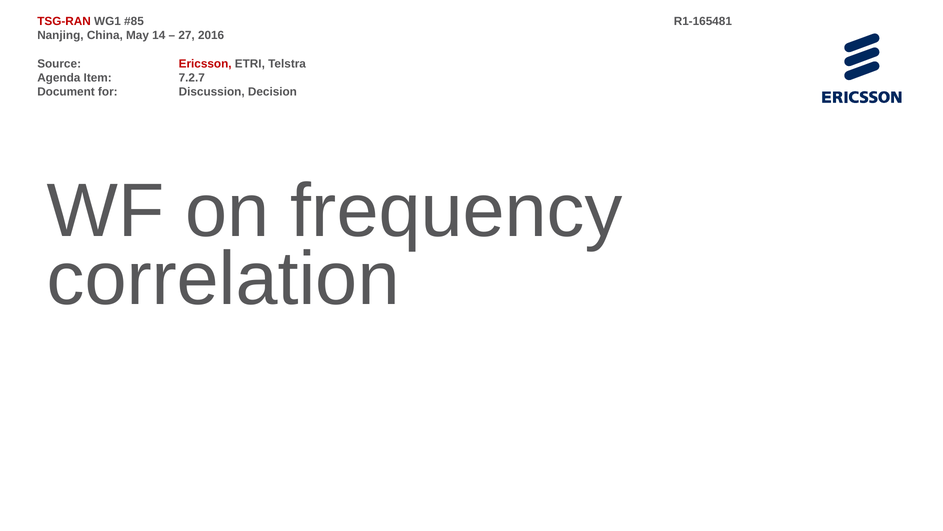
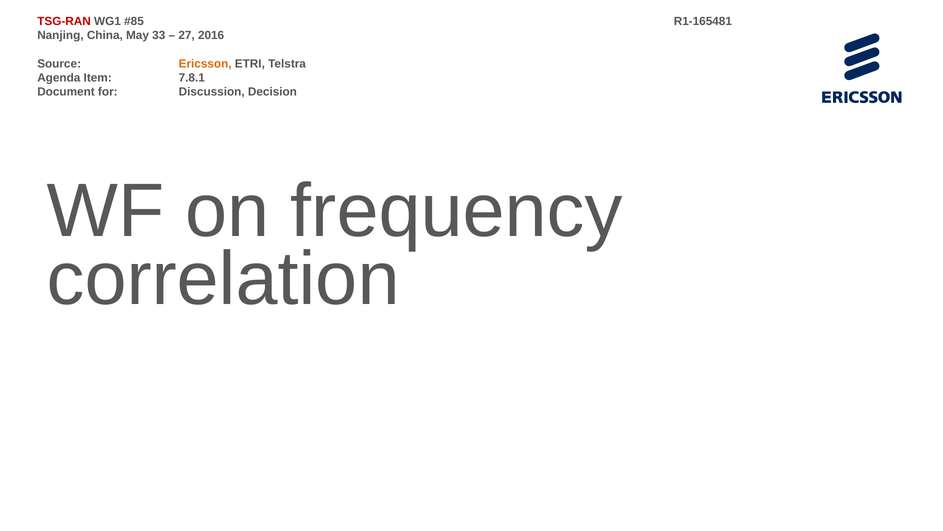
14: 14 -> 33 (159, 35)
Ericsson colour: red -> orange (205, 64)
7.2.7: 7.2.7 -> 7.8.1 (192, 78)
